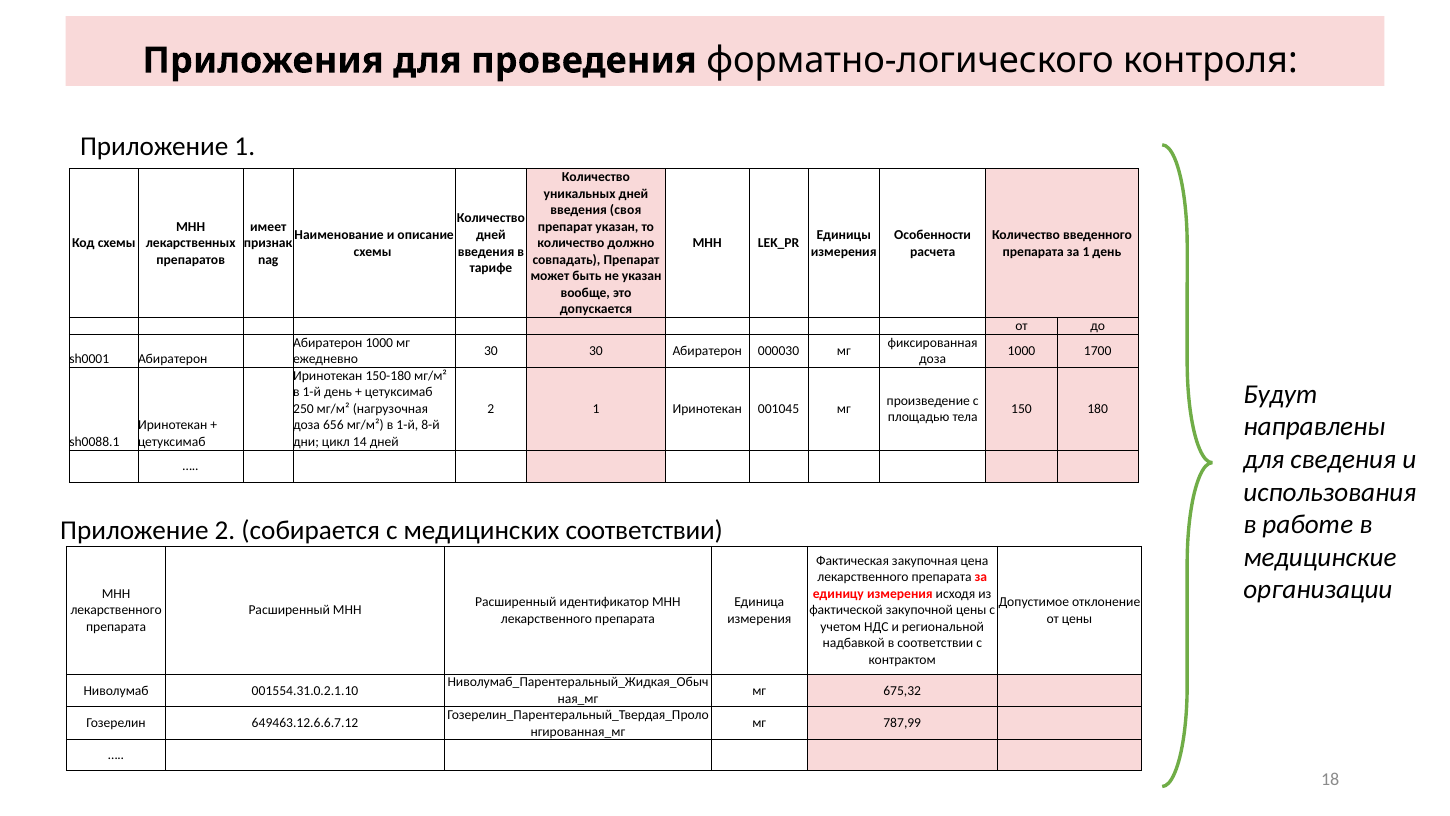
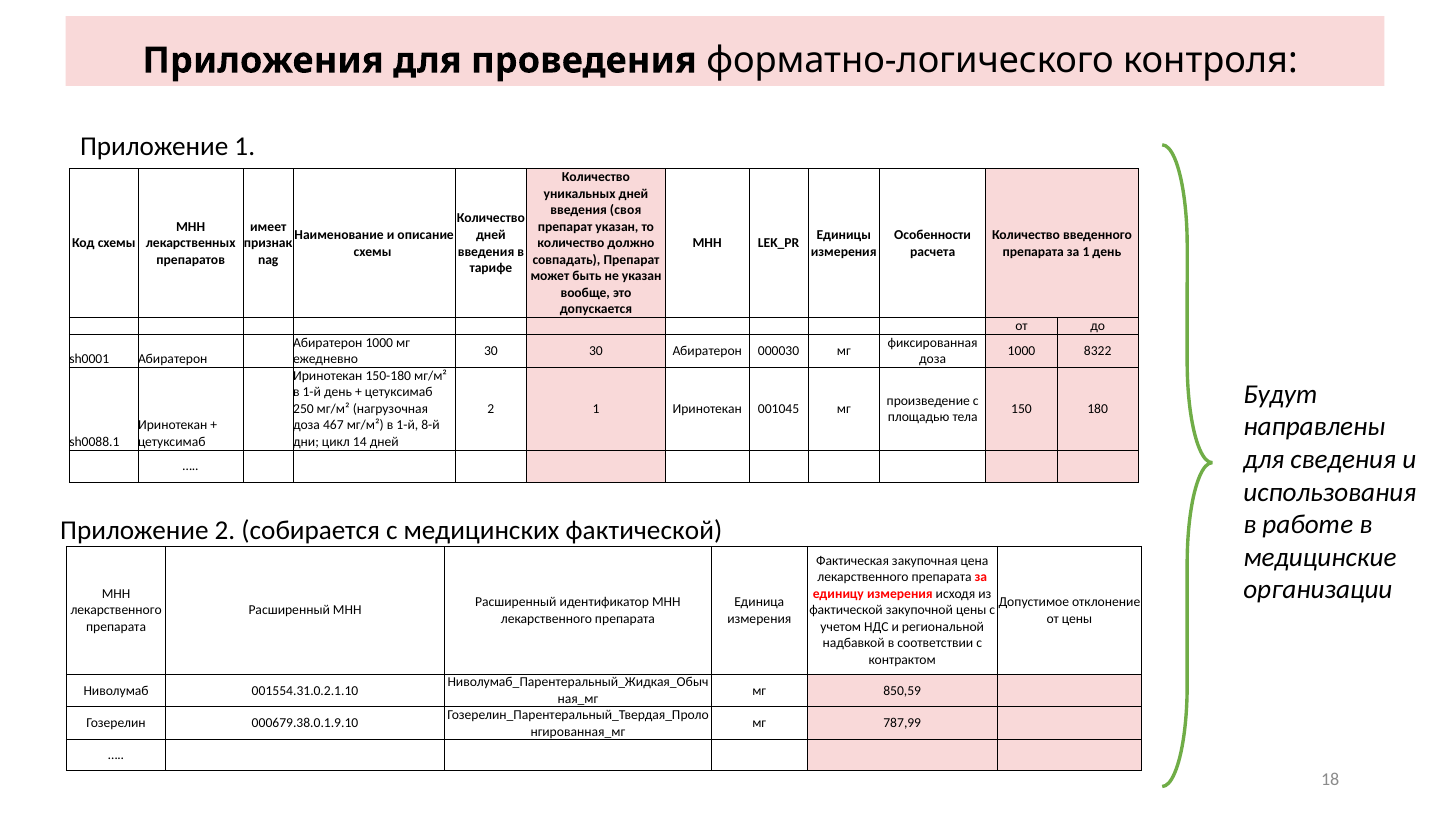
1700: 1700 -> 8322 (1098, 351)
656: 656 -> 467 (333, 425)
медицинских соответствии: соответствии -> фактической (644, 530)
675,32: 675,32 -> 850,59 (902, 690)
649463.12.6.6.7.12: 649463.12.6.6.7.12 -> 000679.38.0.1.9.10 (305, 723)
